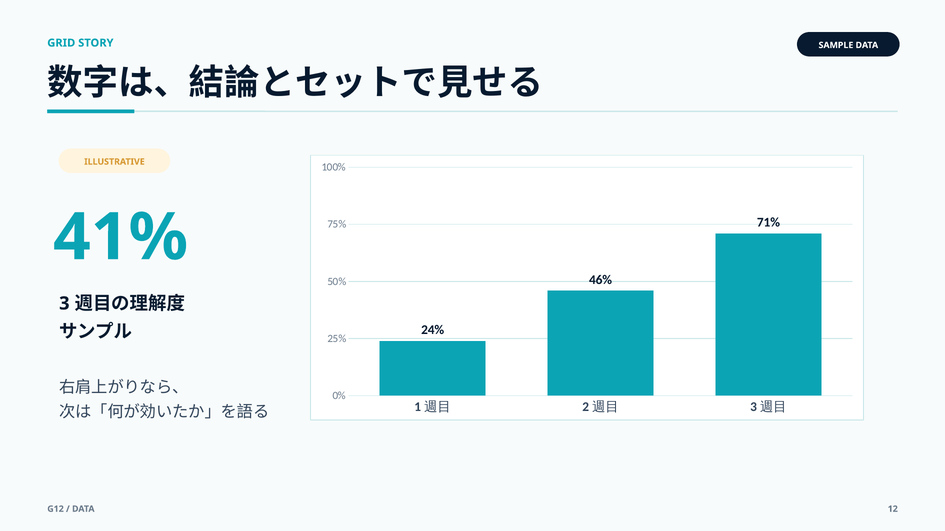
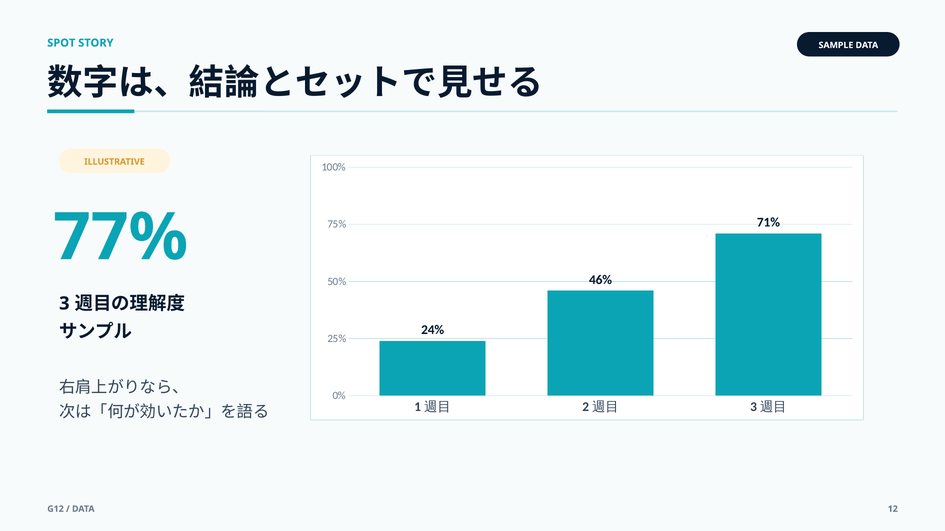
GRID: GRID -> SPOT (61, 43)
41%: 41% -> 77% (121, 238)
